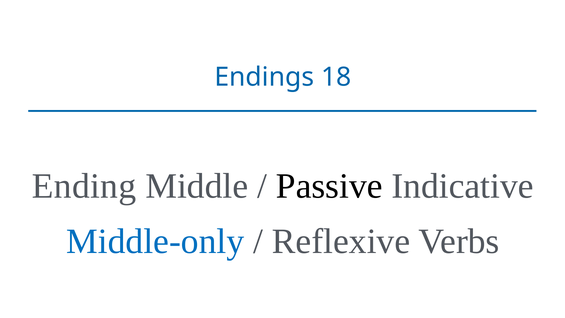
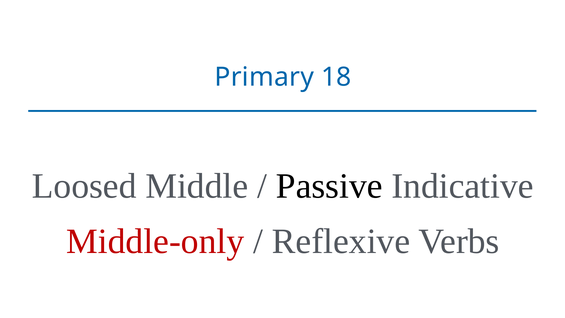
Endings: Endings -> Primary (264, 77)
Ending: Ending -> Loosed (84, 186)
Middle-only colour: blue -> red (155, 241)
